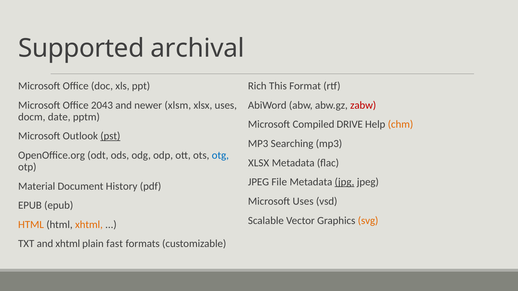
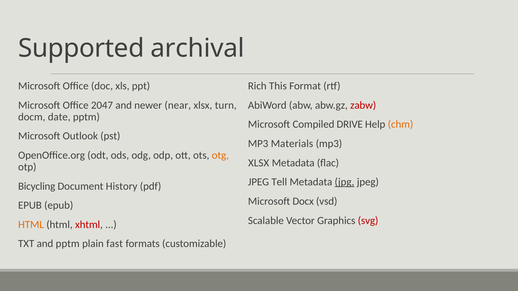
2043: 2043 -> 2047 (102, 105)
xlsm: xlsm -> near (178, 105)
xlsx uses: uses -> turn (226, 105)
pst underline: present -> none (110, 136)
Searching: Searching -> Materials (292, 144)
otg colour: blue -> orange (220, 155)
File: File -> Tell (279, 182)
Material: Material -> Bicycling (37, 186)
Microsoft Uses: Uses -> Docx (303, 201)
svg colour: orange -> red (368, 221)
xhtml colour: orange -> red (89, 225)
and xhtml: xhtml -> pptm (68, 244)
